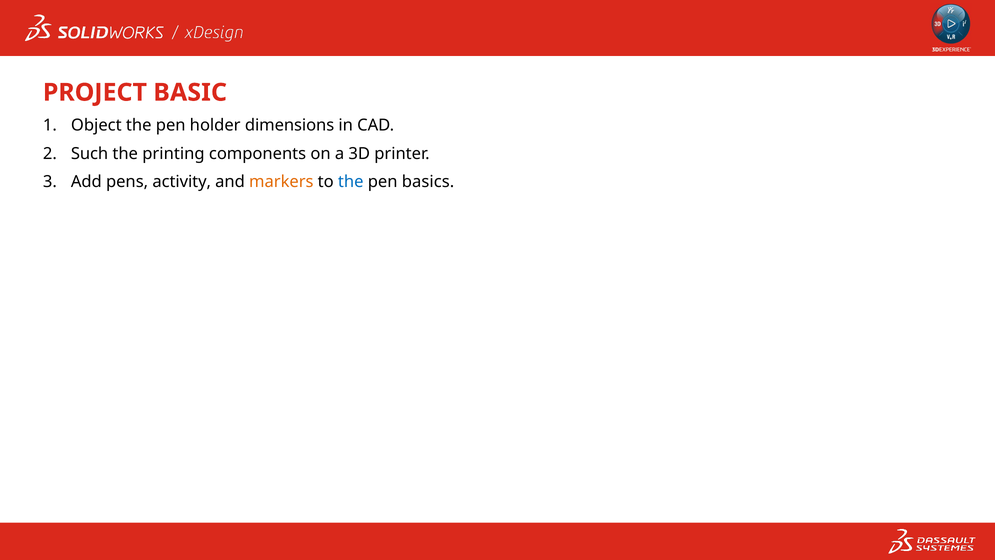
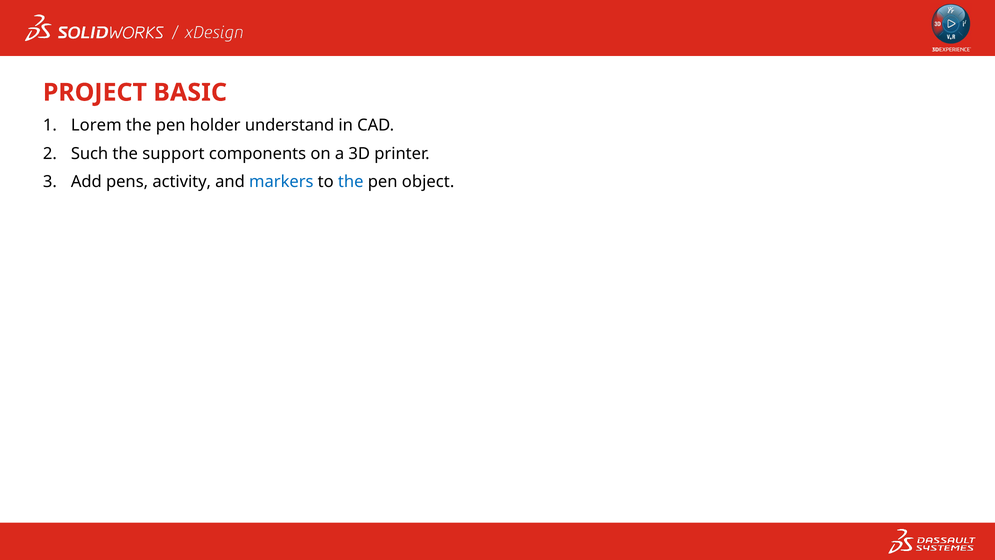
Object: Object -> Lorem (96, 125)
dimensions: dimensions -> understand (290, 125)
printing: printing -> support (173, 153)
markers colour: orange -> blue (281, 182)
basics: basics -> object (428, 182)
